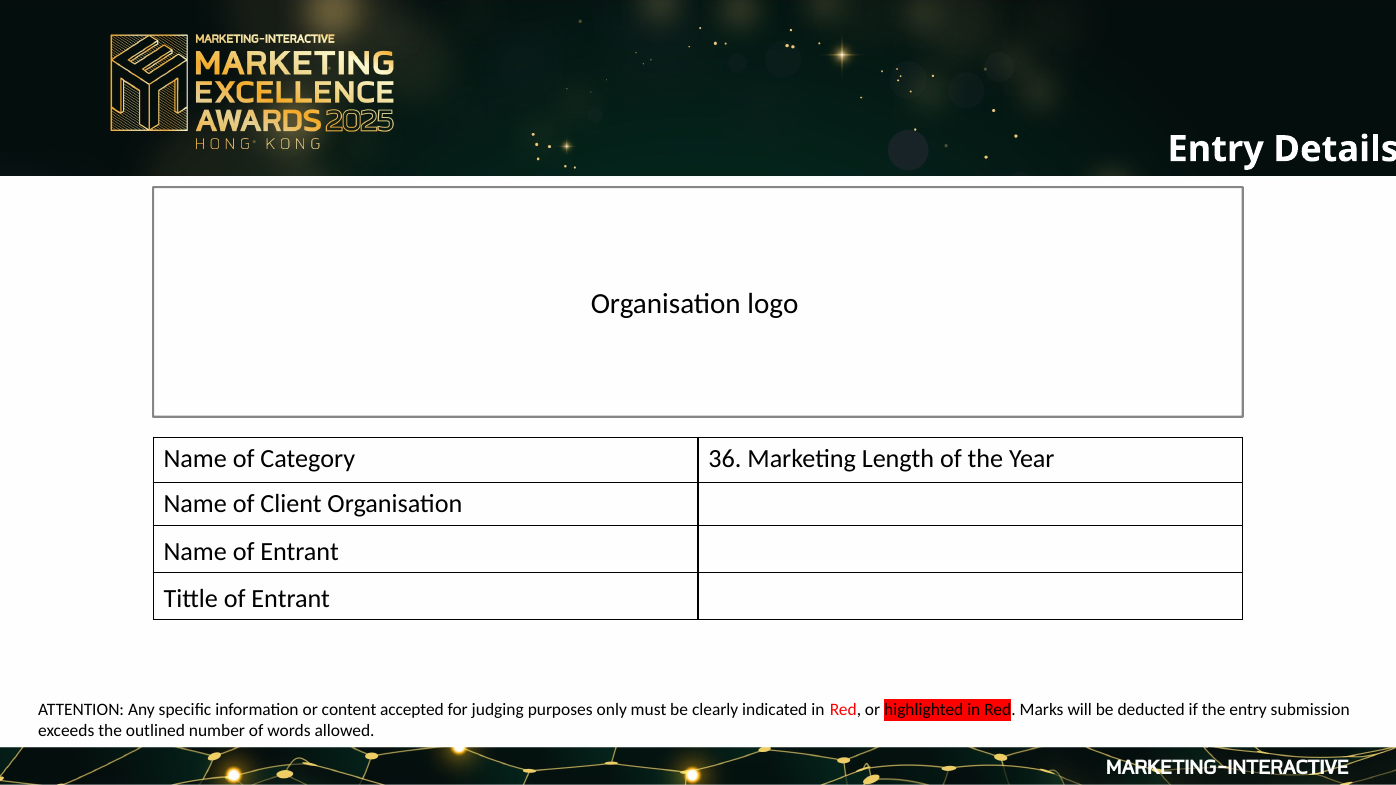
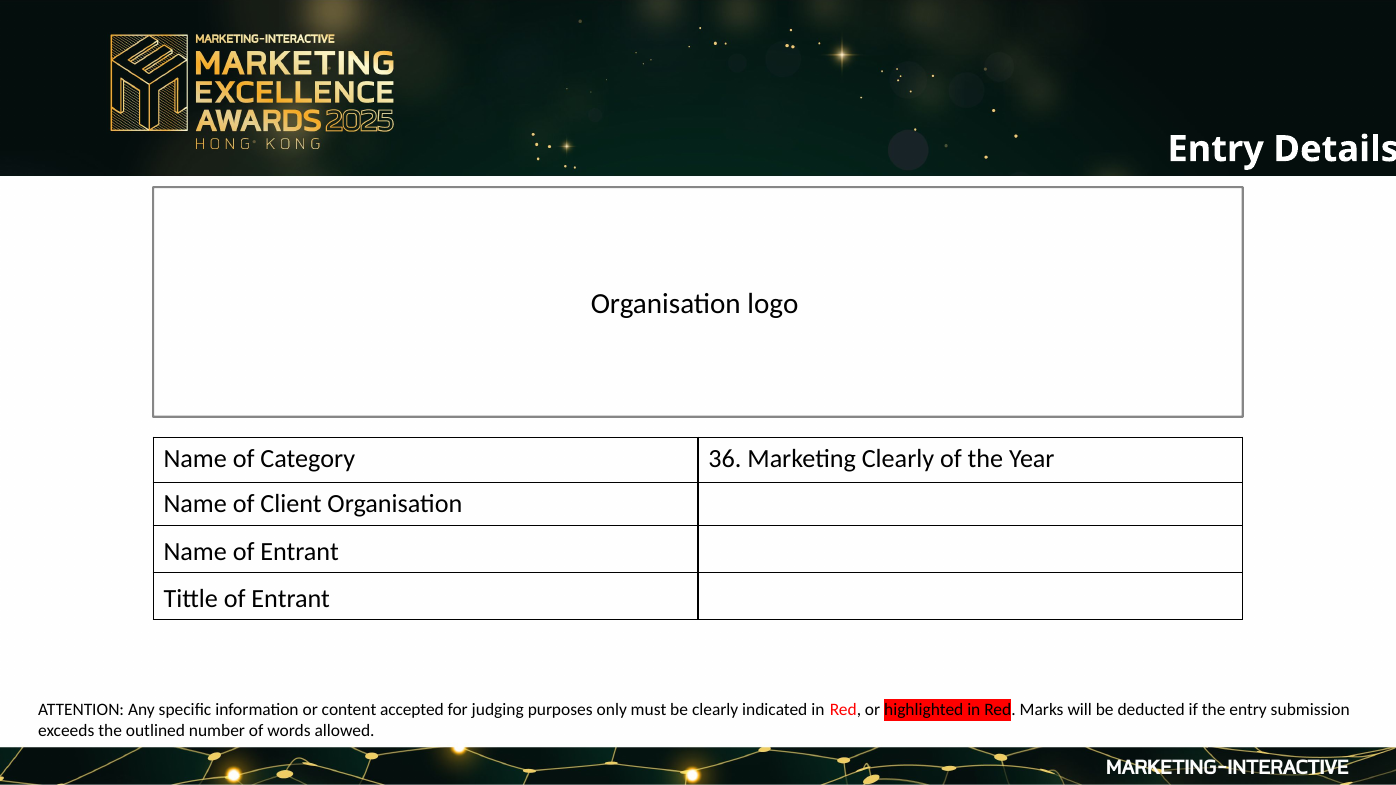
Marketing Length: Length -> Clearly (898, 459)
